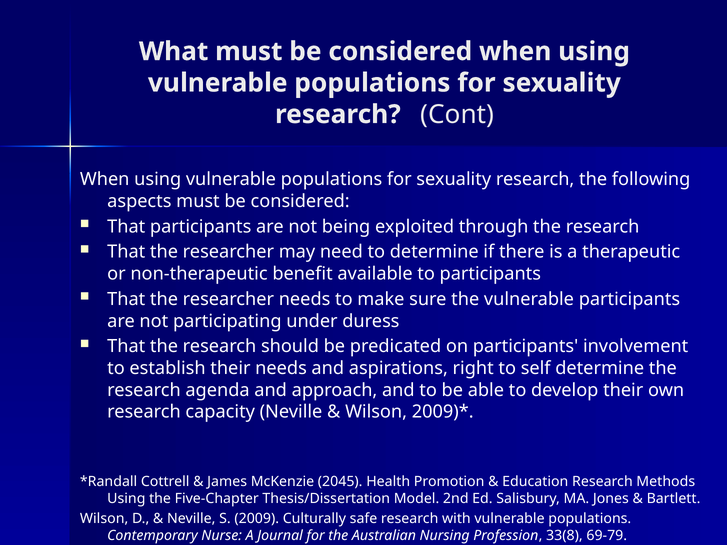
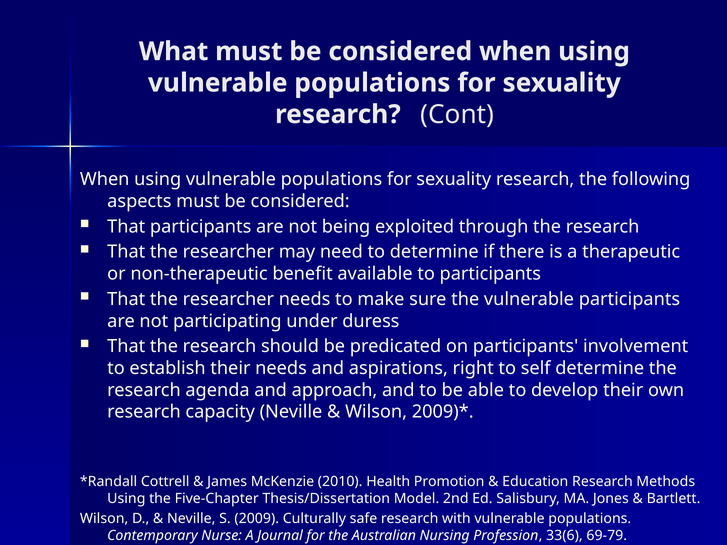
2045: 2045 -> 2010 (340, 482)
33(8: 33(8 -> 33(6 (564, 536)
